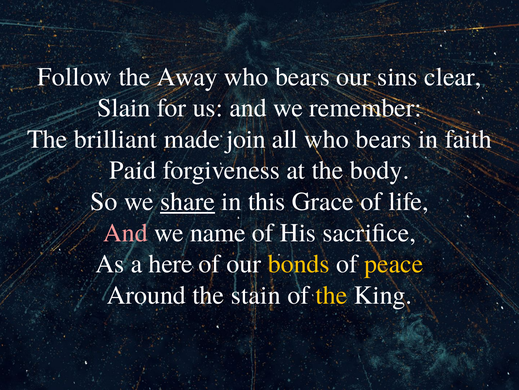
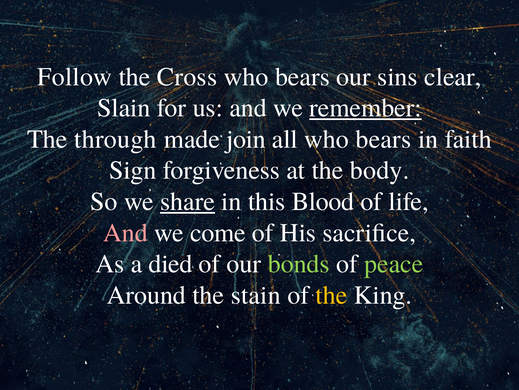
Away: Away -> Cross (187, 77)
remember underline: none -> present (365, 108)
brilliant: brilliant -> through (115, 139)
Paid: Paid -> Sign (133, 170)
Grace: Grace -> Blood (323, 201)
name: name -> come (218, 232)
here: here -> died (171, 263)
bonds colour: yellow -> light green (299, 263)
peace colour: yellow -> light green (394, 263)
